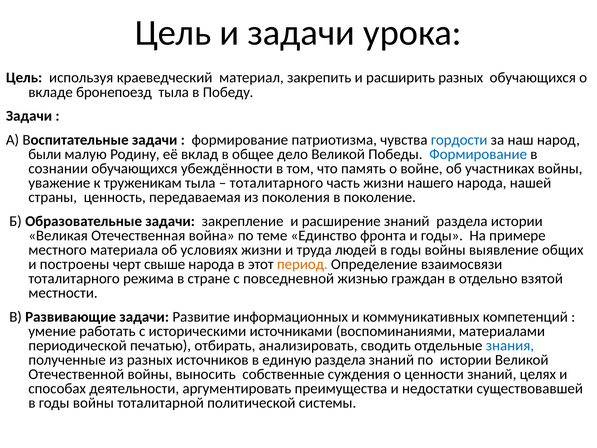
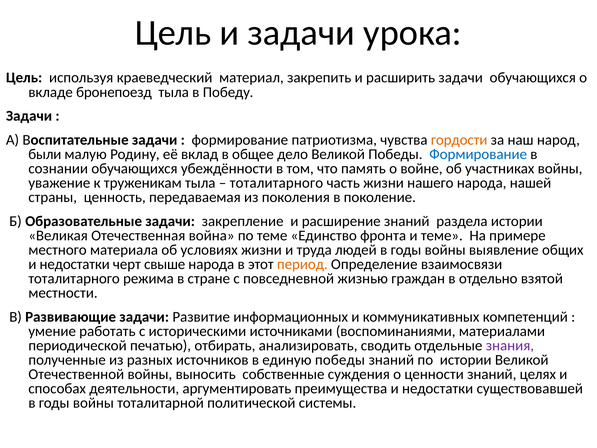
расширить разных: разных -> задачи (461, 78)
гордости colour: blue -> orange (459, 140)
и годы: годы -> теме (442, 235)
построены: построены -> недостатки (75, 264)
знания colour: blue -> purple (510, 345)
единую раздела: раздела -> победы (340, 360)
